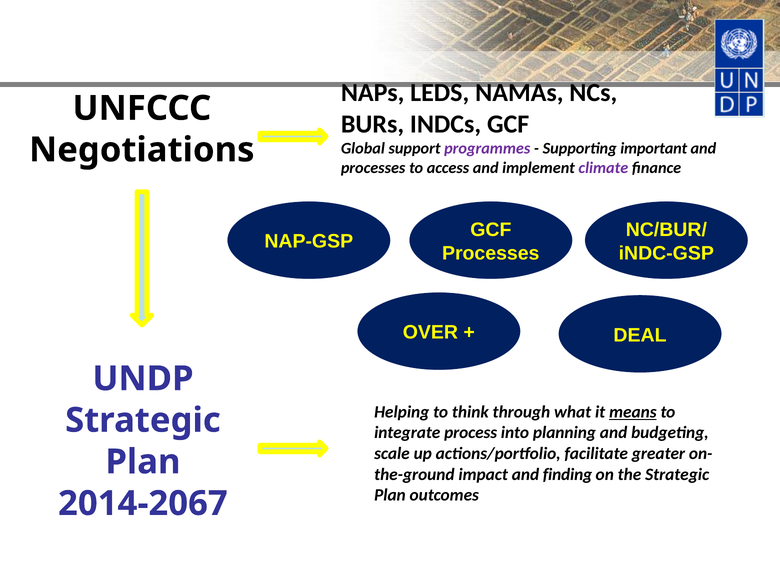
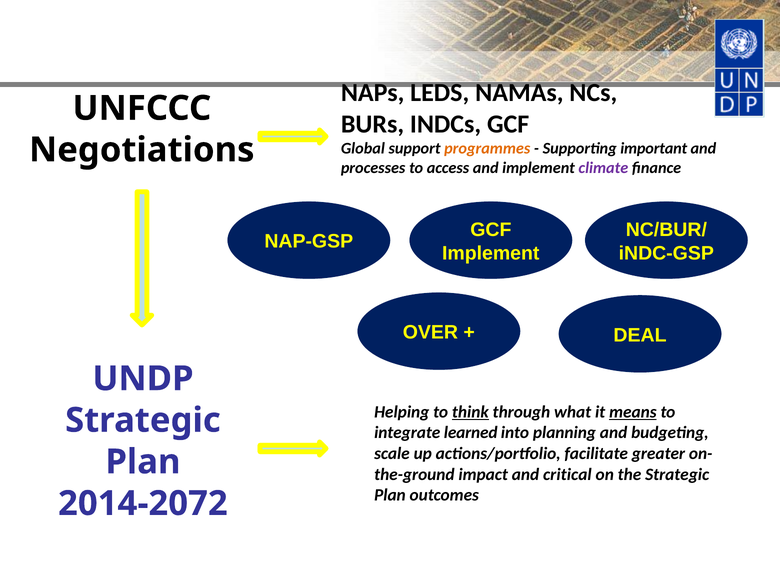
programmes colour: purple -> orange (487, 149)
Processes: Processes -> Implement (491, 253)
think underline: none -> present (470, 412)
process: process -> learned (471, 433)
finding: finding -> critical (567, 474)
2014-2067: 2014-2067 -> 2014-2072 (143, 504)
